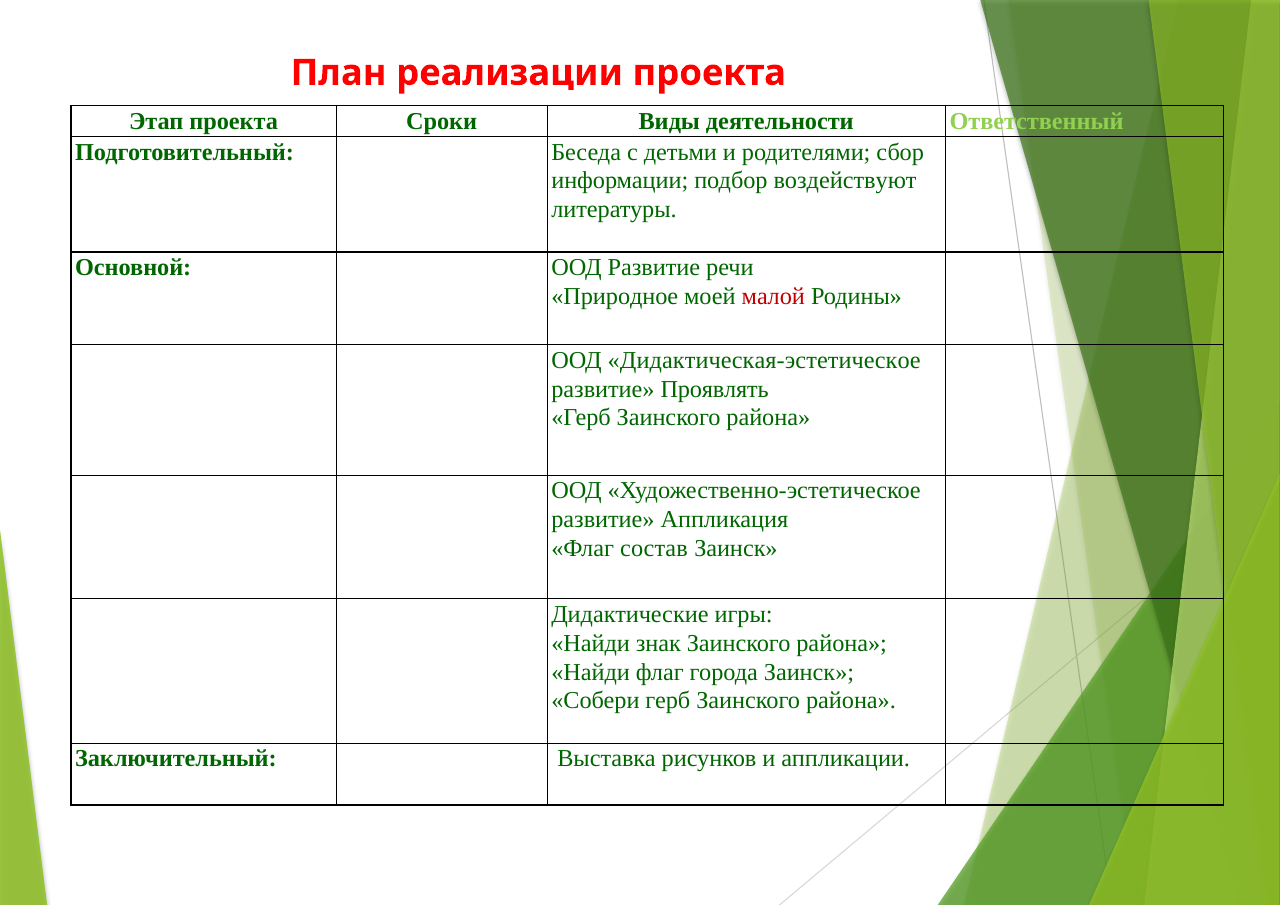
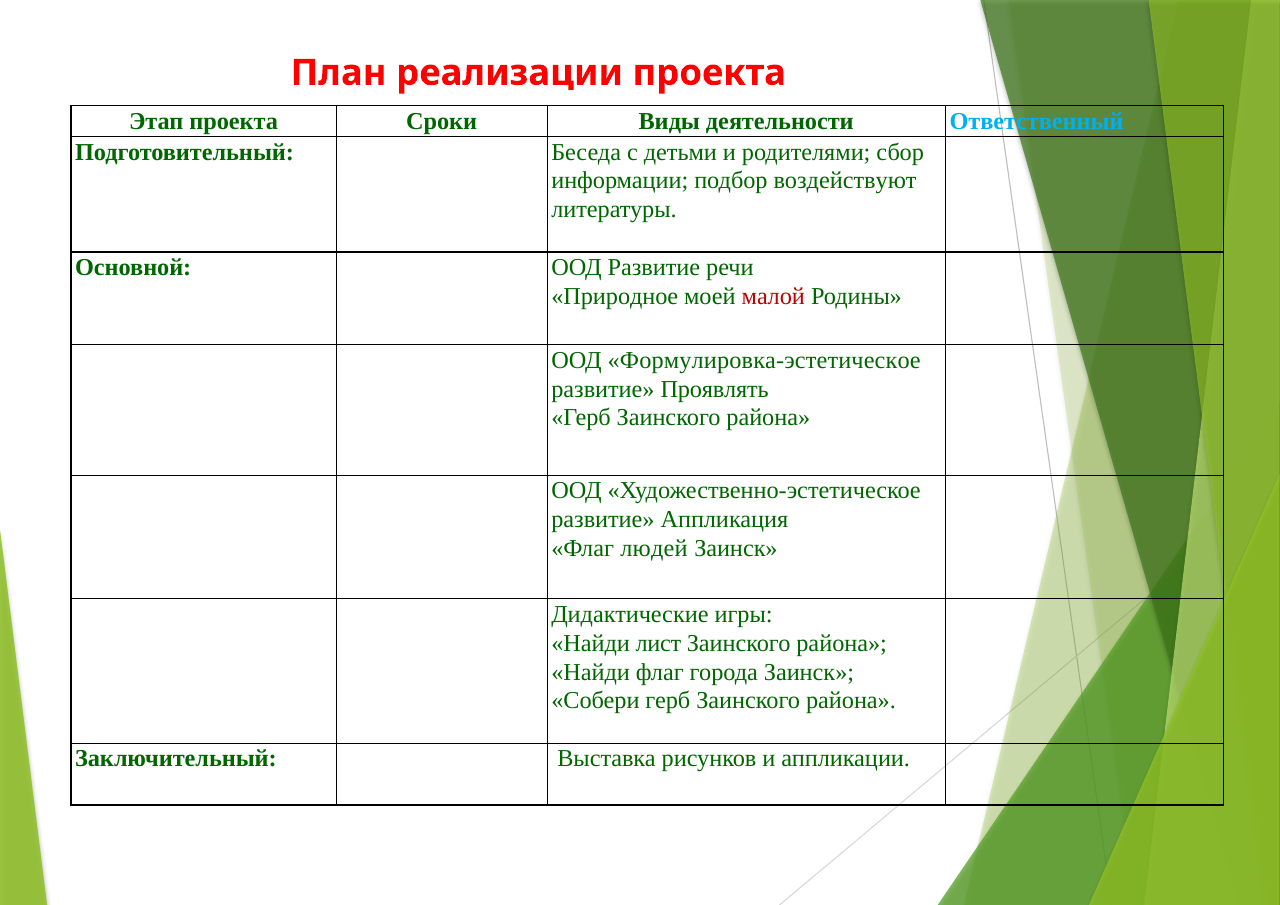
Ответственный colour: light green -> light blue (1037, 121)
Дидактическая-эстетическое: Дидактическая-эстетическое -> Формулировка-эстетическое (764, 360)
состав: состав -> людей (654, 549)
знак: знак -> лист (658, 643)
